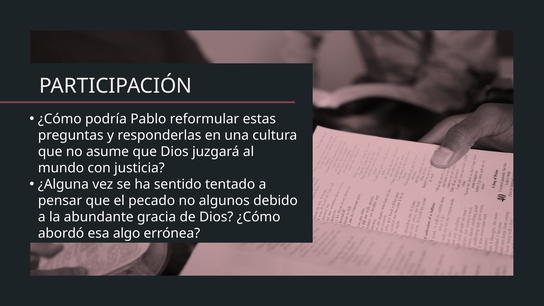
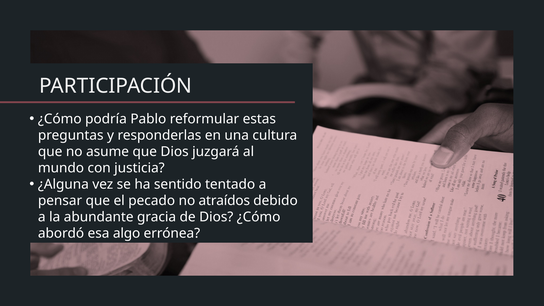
algunos: algunos -> atraídos (224, 201)
